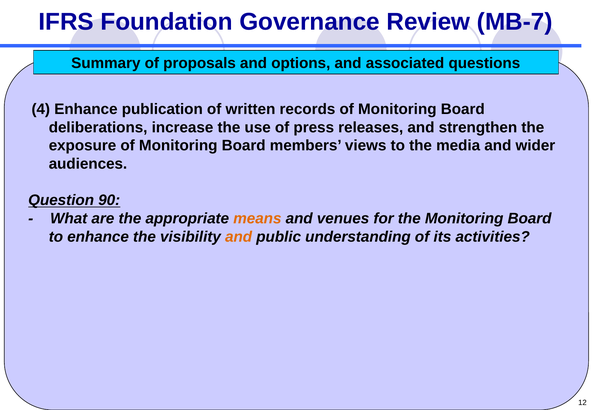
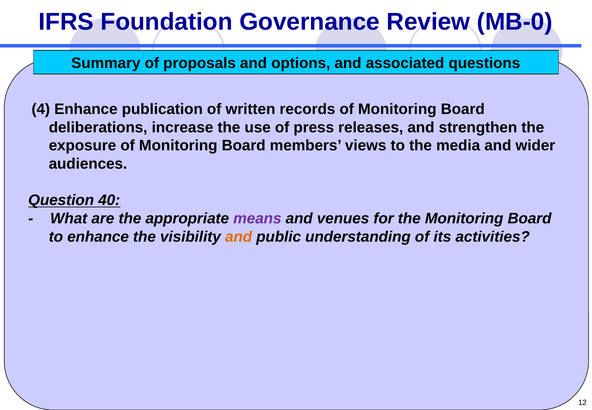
MB-7: MB-7 -> MB-0 (515, 22)
90: 90 -> 40 (109, 200)
means colour: orange -> purple (257, 218)
